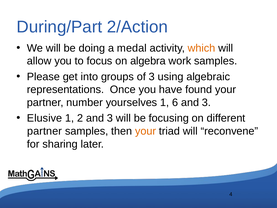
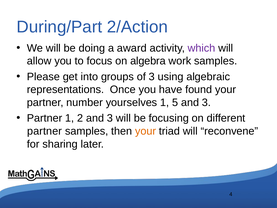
medal: medal -> award (132, 48)
which colour: orange -> purple (202, 48)
6: 6 -> 5 (175, 102)
Elusive: Elusive -> Partner (45, 118)
